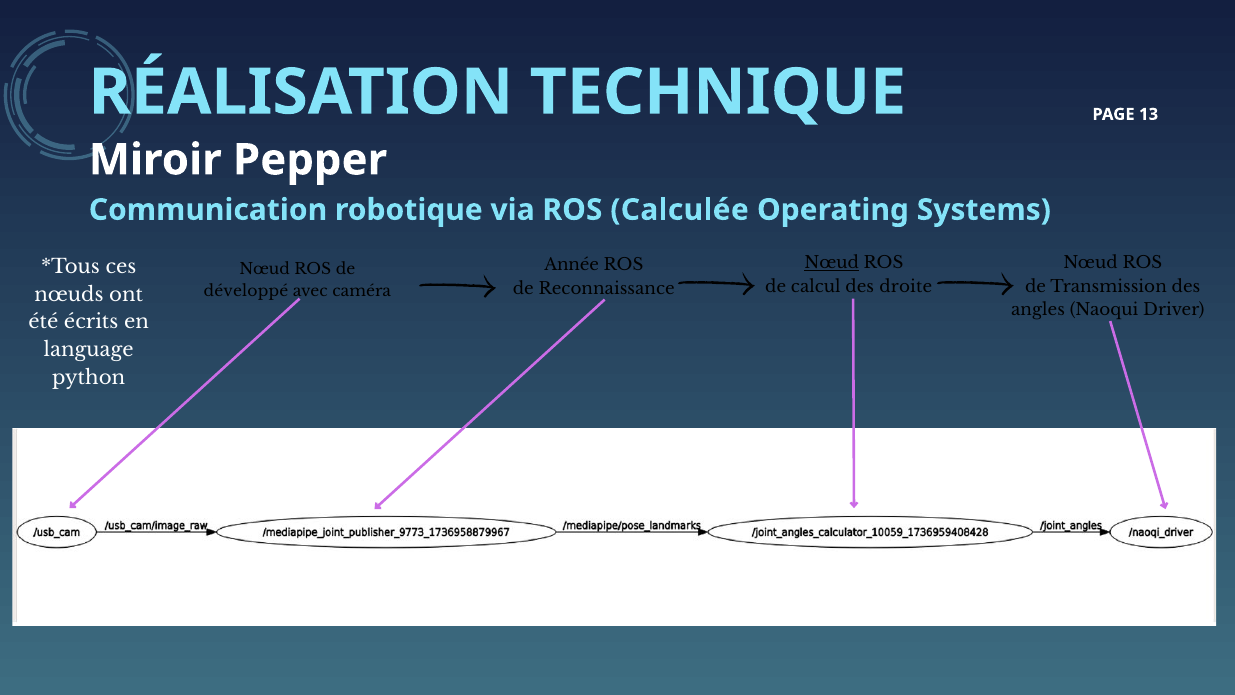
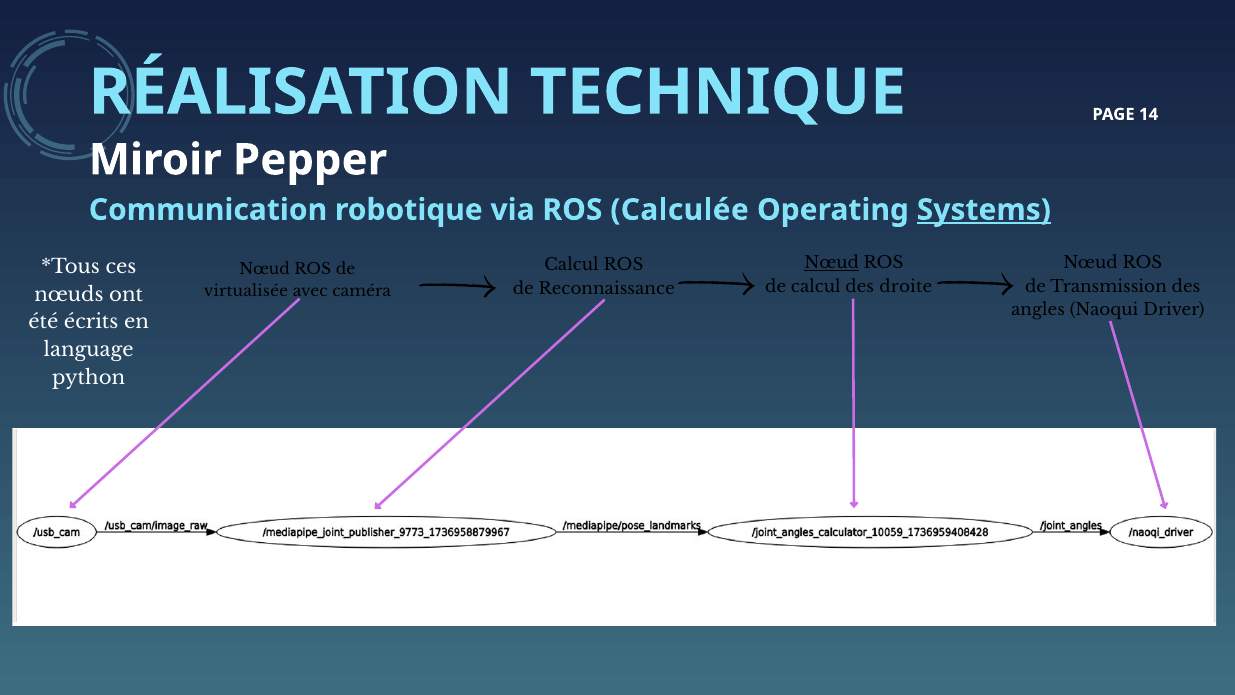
13: 13 -> 14 (1149, 114)
Systems underline: none -> present (984, 210)
Année: Année -> Calcul (572, 265)
développé: développé -> virtualisée (246, 291)
